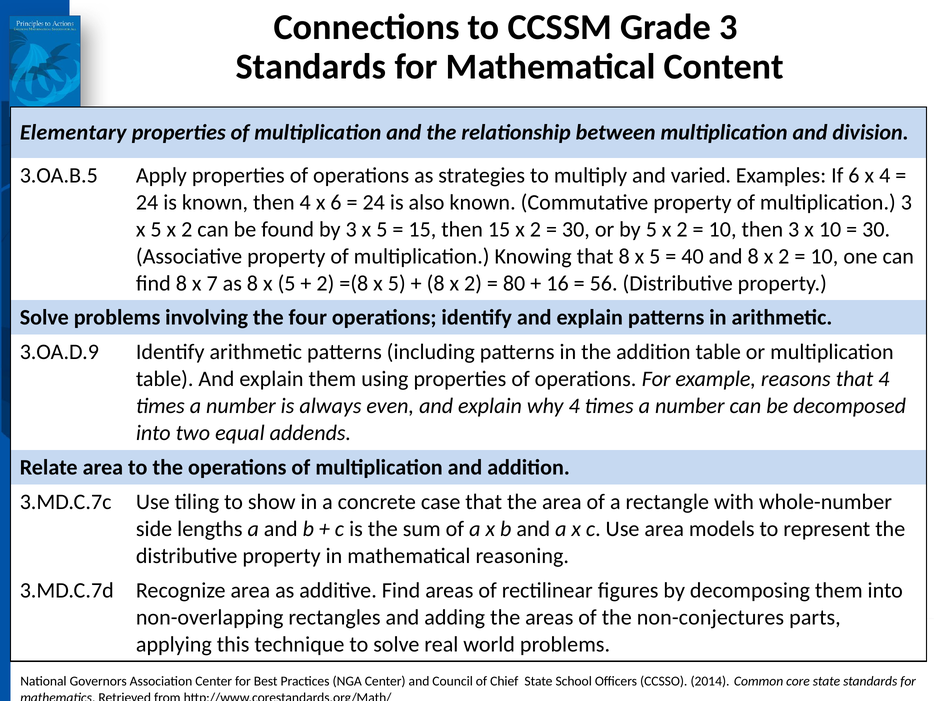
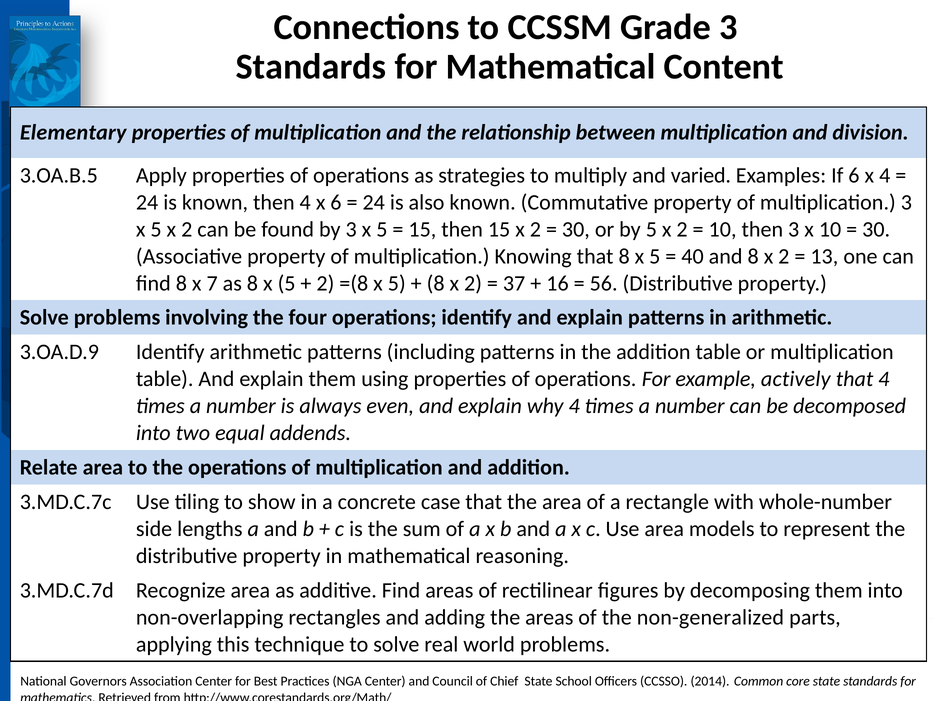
10: 10 -> 13 (824, 256)
80: 80 -> 37 (514, 283)
reasons: reasons -> actively (796, 379)
non-conjectures: non-conjectures -> non-generalized (710, 617)
